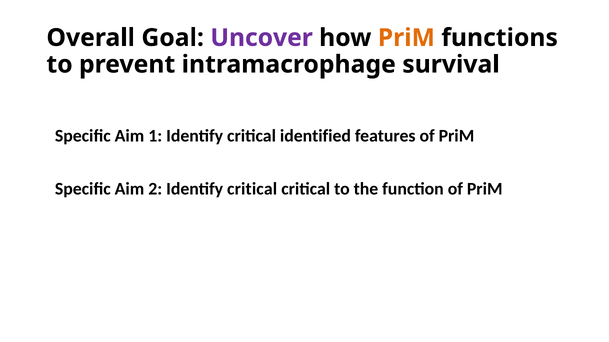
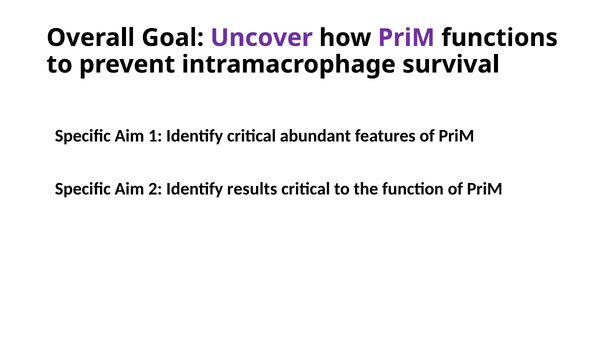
PriM colour: orange -> purple (406, 38)
identified: identified -> abundant (315, 136)
2 Identify critical: critical -> results (252, 189)
